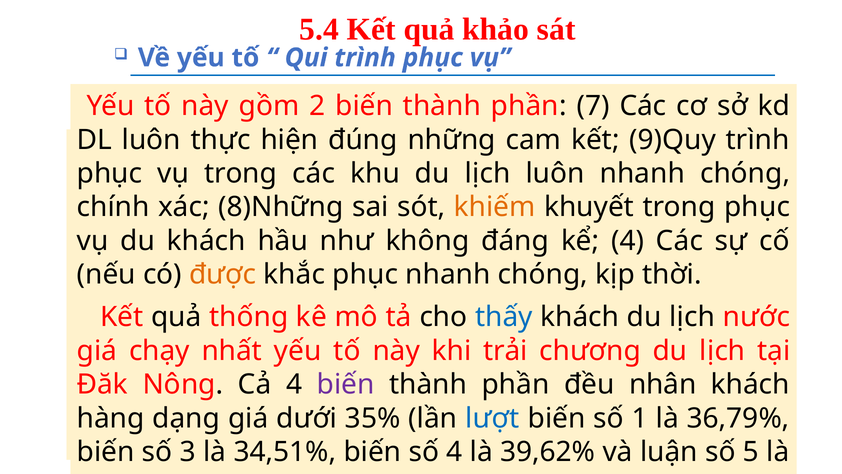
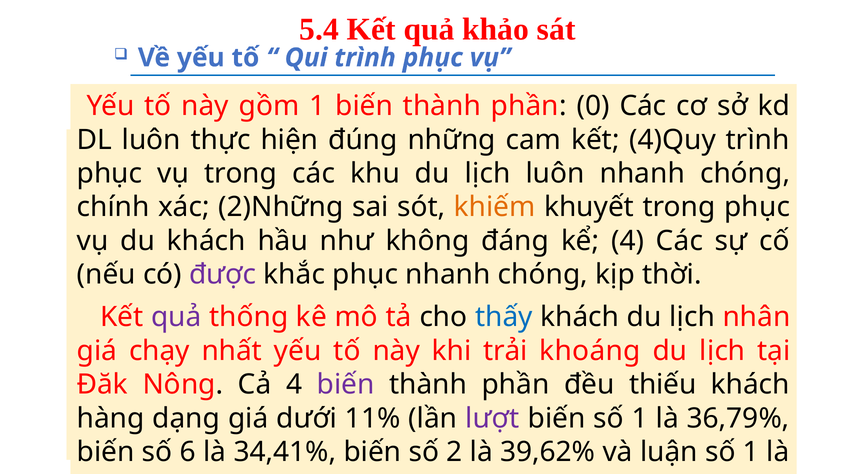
gồm 2: 2 -> 1 (317, 106)
7: 7 -> 0 (593, 106)
9)Quy: 9)Quy -> 4)Quy (673, 140)
8)Những: 8)Những -> 2)Những (281, 207)
được colour: orange -> purple (223, 274)
quả colour: black -> purple (176, 317)
nước: nước -> nhân (757, 317)
chương: chương -> khoáng (590, 351)
nhân: nhân -> thiếu (663, 384)
35%: 35% -> 11% (373, 418)
lượt colour: blue -> purple (492, 418)
3: 3 -> 6 (188, 452)
34,51%: 34,51% -> 34,41% (285, 452)
số 4: 4 -> 2 (454, 452)
5: 5 -> 1 (751, 452)
